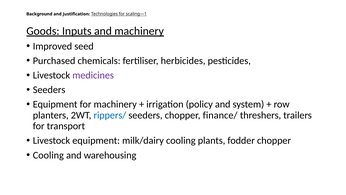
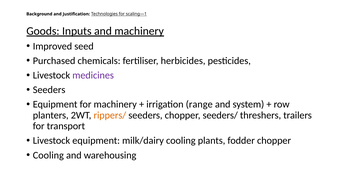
policy: policy -> range (199, 104)
rippers/ colour: blue -> orange (110, 115)
finance/: finance/ -> seeders/ (220, 115)
